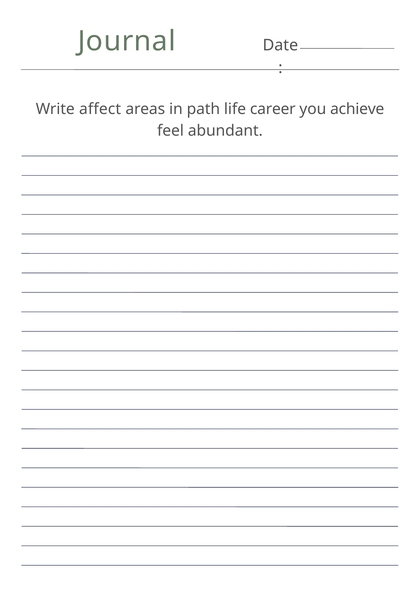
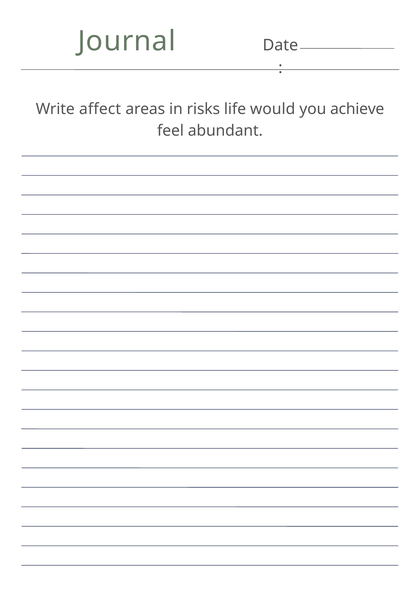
path: path -> risks (203, 109)
career: career -> would (273, 109)
